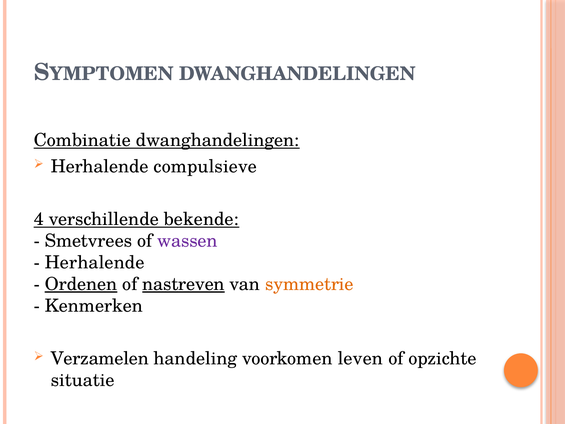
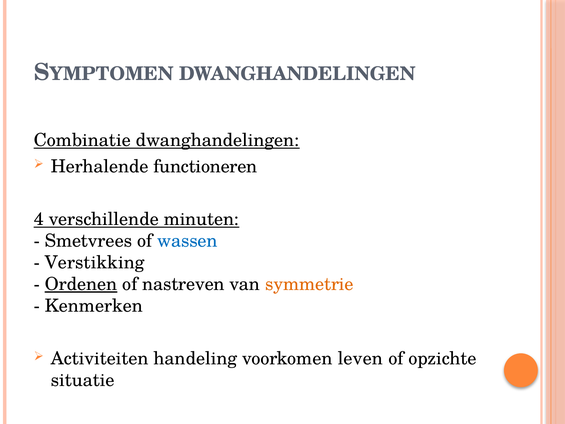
compulsieve: compulsieve -> functioneren (205, 166)
bekende: bekende -> minuten (201, 219)
wassen colour: purple -> blue (187, 241)
Herhalende: Herhalende -> Verstikking (95, 262)
nastreven underline: present -> none (183, 284)
Verzamelen: Verzamelen -> Activiteiten (100, 358)
